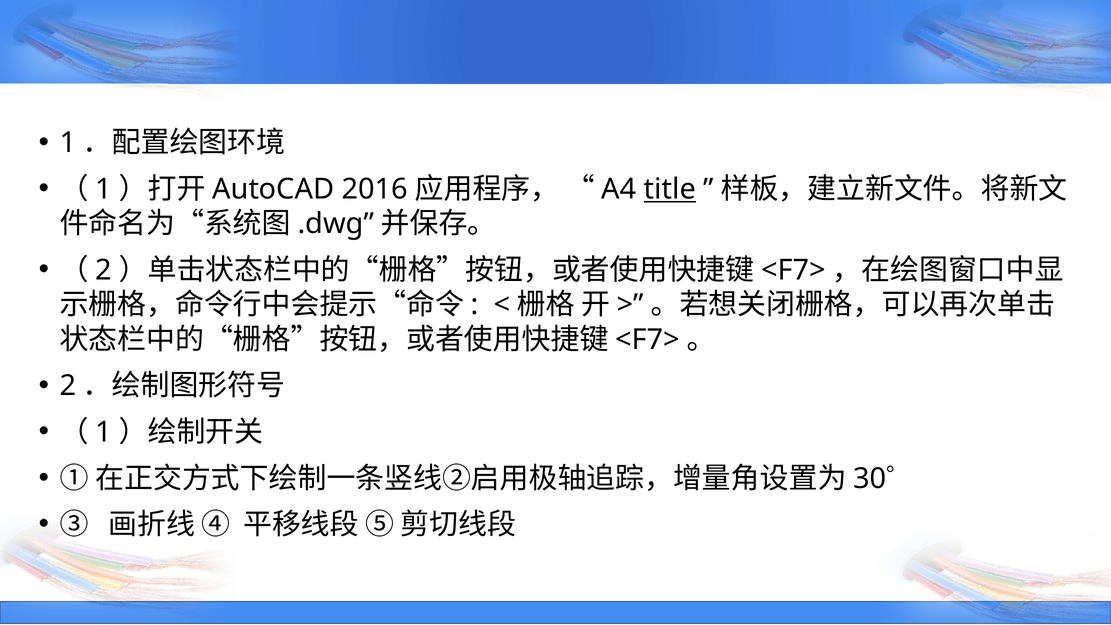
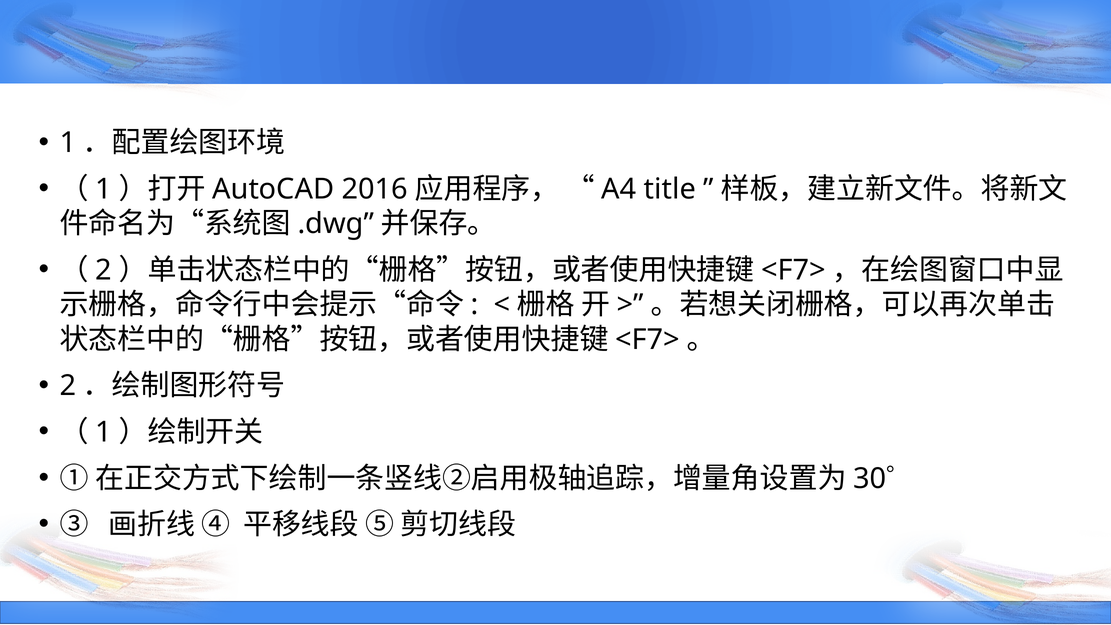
title underline: present -> none (670, 189)
